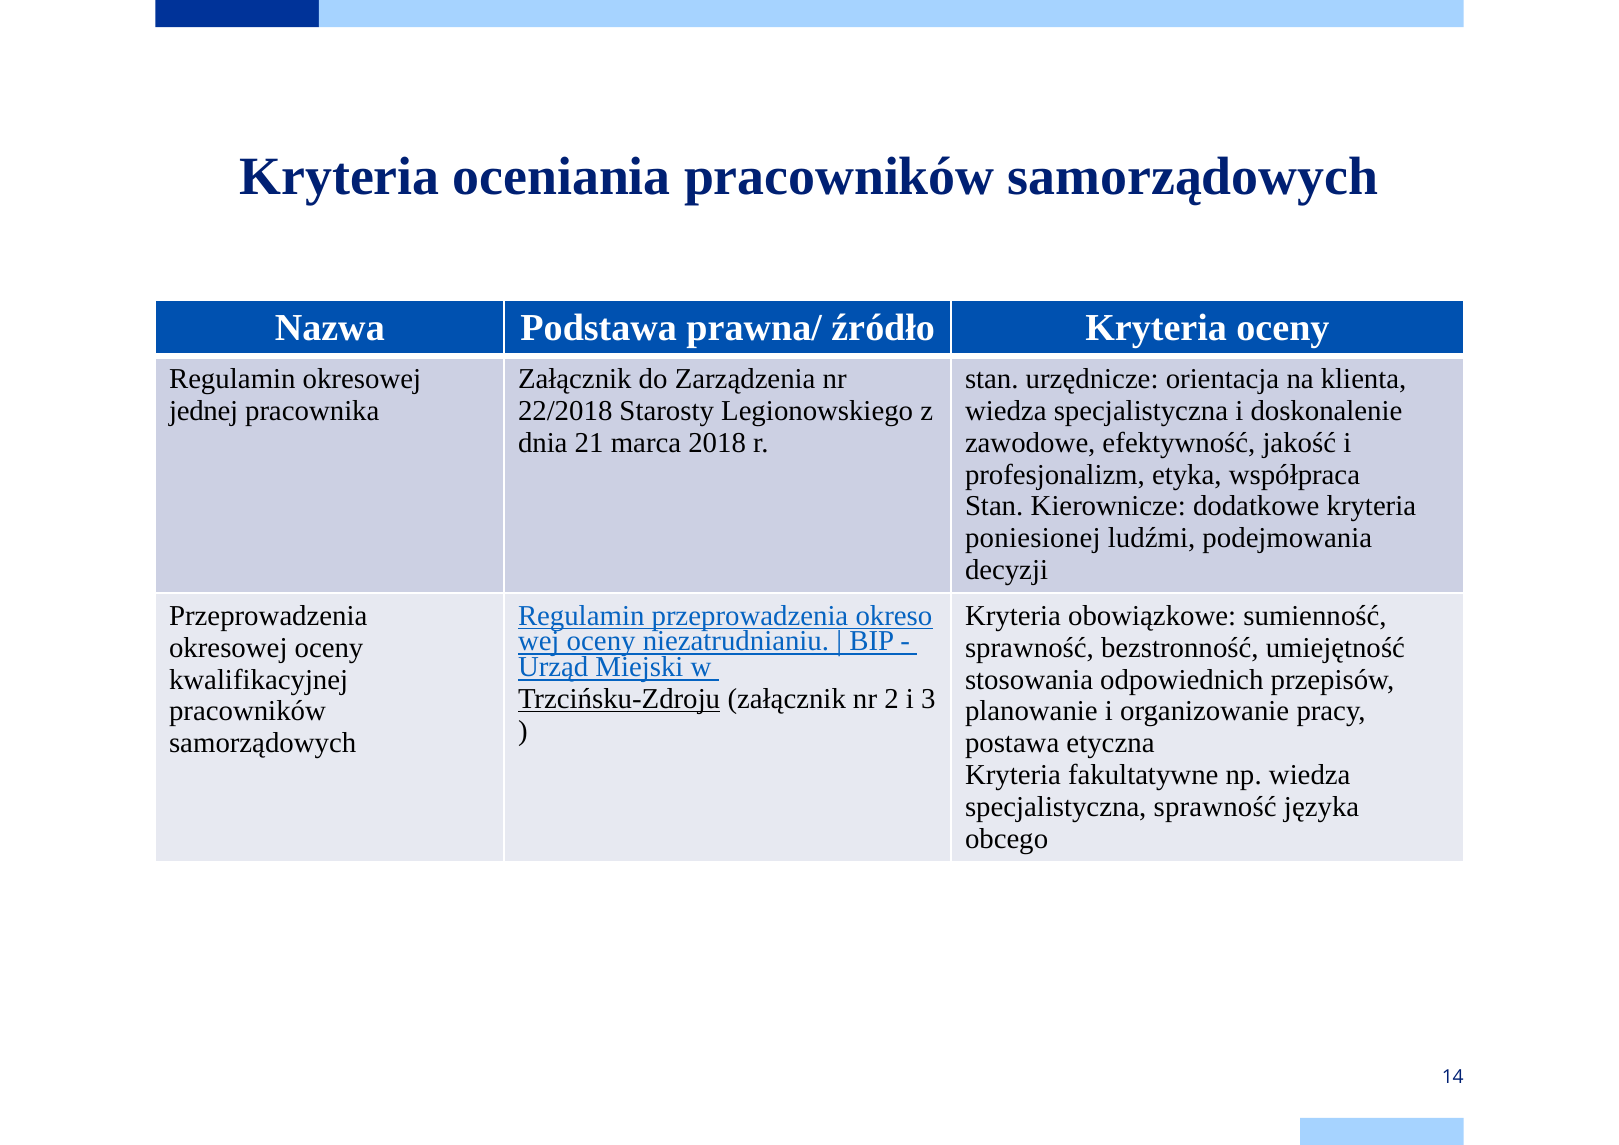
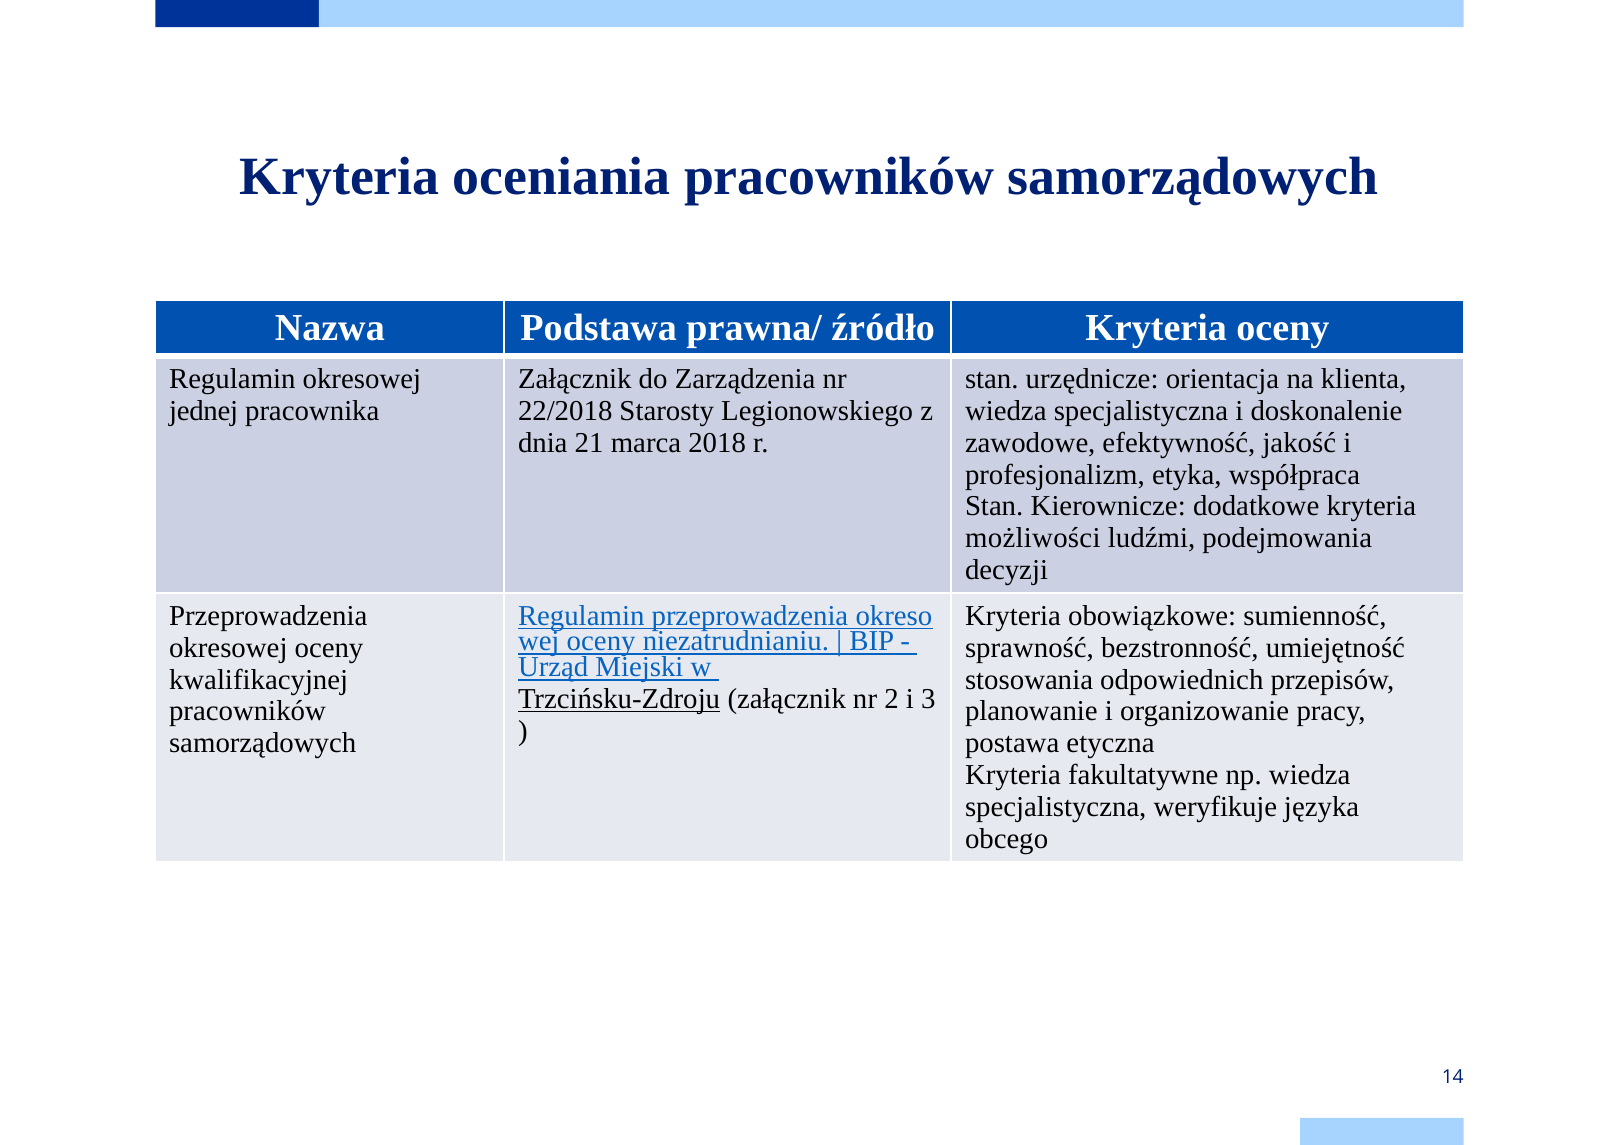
poniesionej: poniesionej -> możliwości (1033, 538)
specjalistyczna sprawność: sprawność -> weryfikuje (1215, 807)
